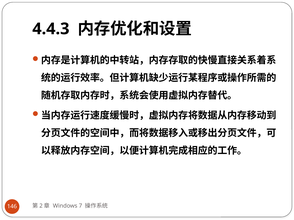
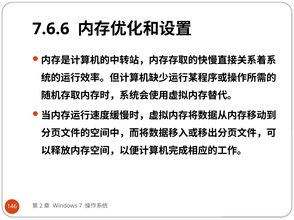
4.4.3: 4.4.3 -> 7.6.6 (51, 29)
